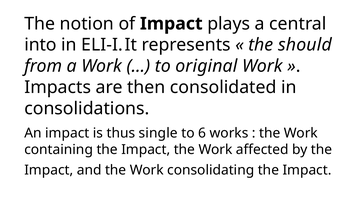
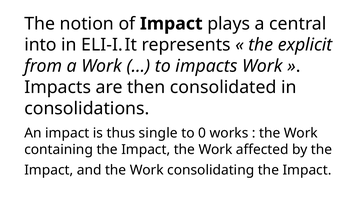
should: should -> explicit (305, 45)
to original: original -> impacts (206, 66)
6: 6 -> 0 (202, 133)
